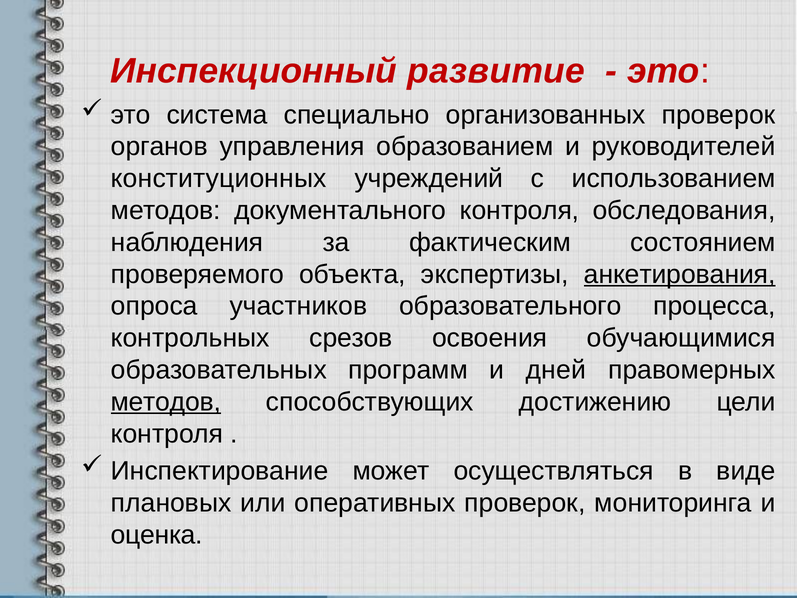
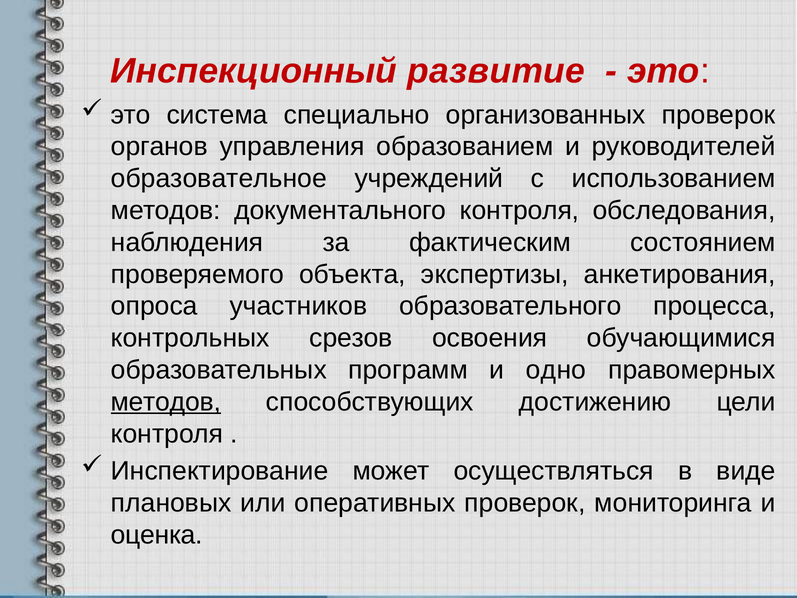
конституционных: конституционных -> образовательное (219, 179)
анкетирования underline: present -> none (680, 274)
дней: дней -> одно (556, 370)
